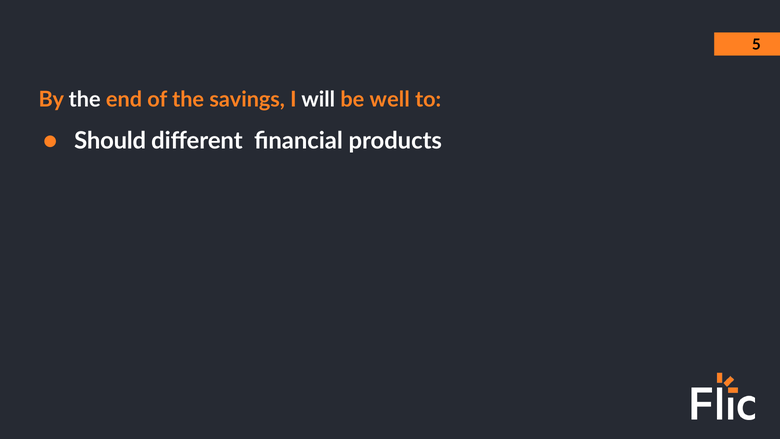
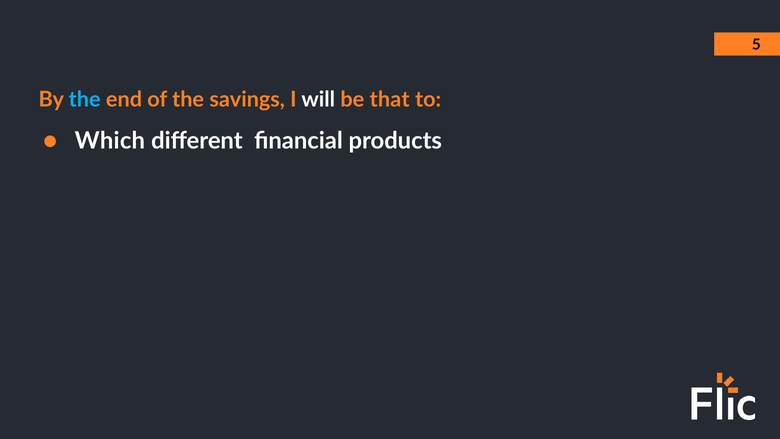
the colour: white -> light blue (85, 99)
well: well -> that (390, 99)
Should: Should -> Which (110, 141)
